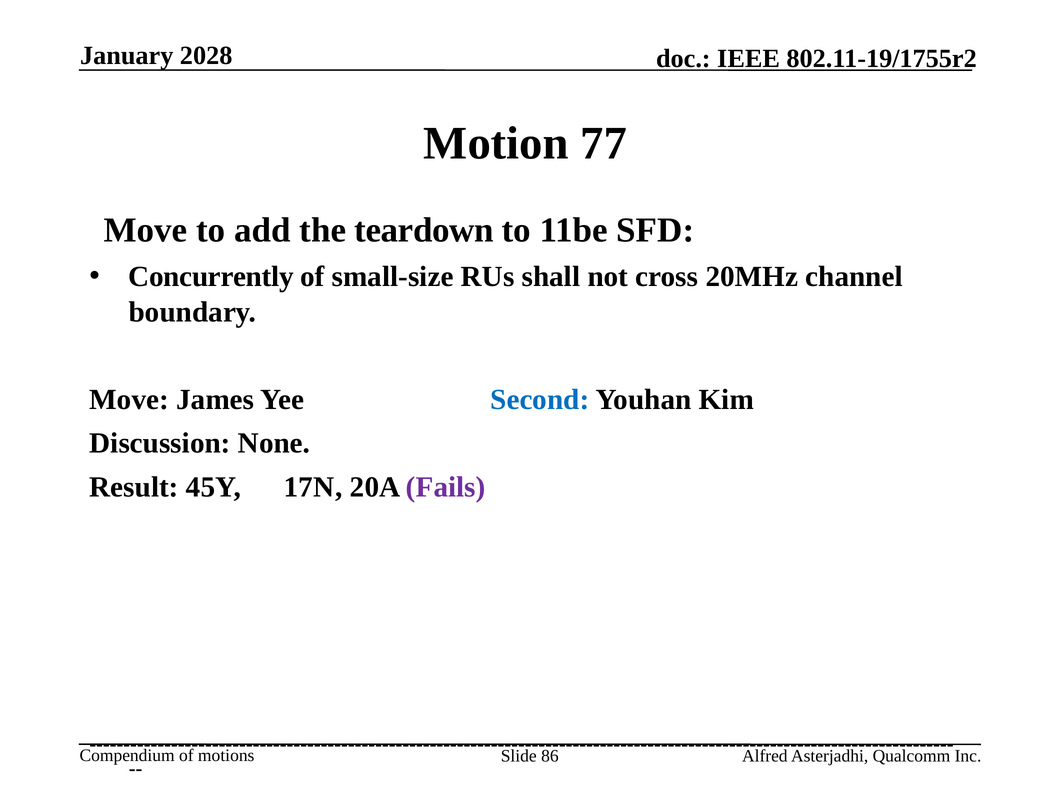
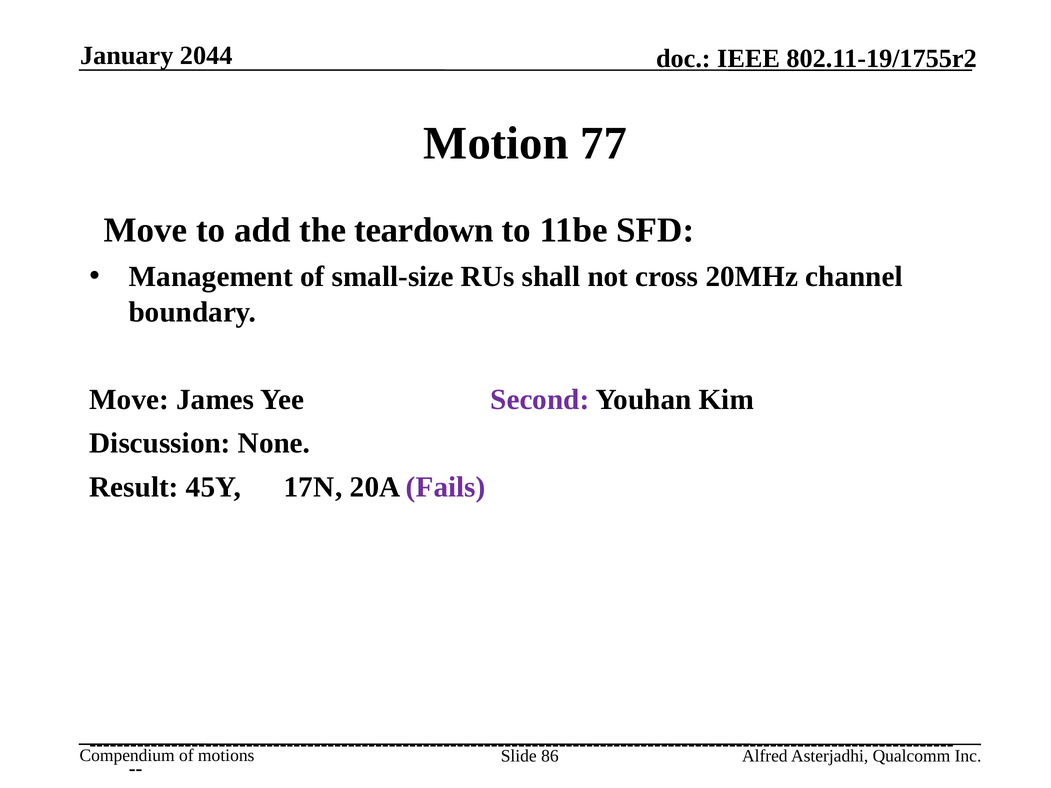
2028: 2028 -> 2044 (206, 56)
Concurrently: Concurrently -> Management (211, 277)
Second colour: blue -> purple (540, 400)
